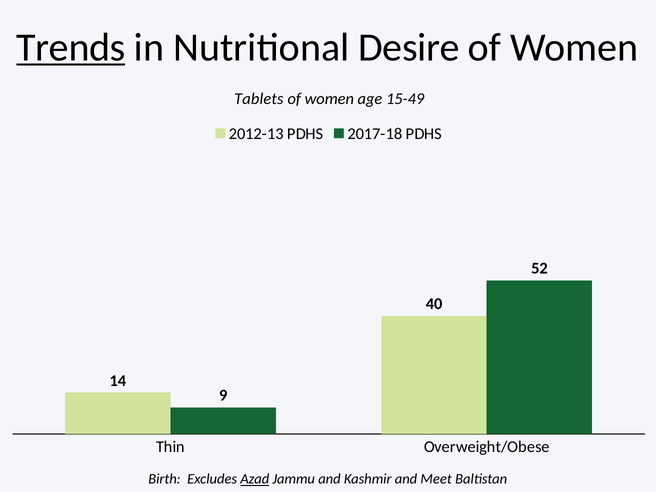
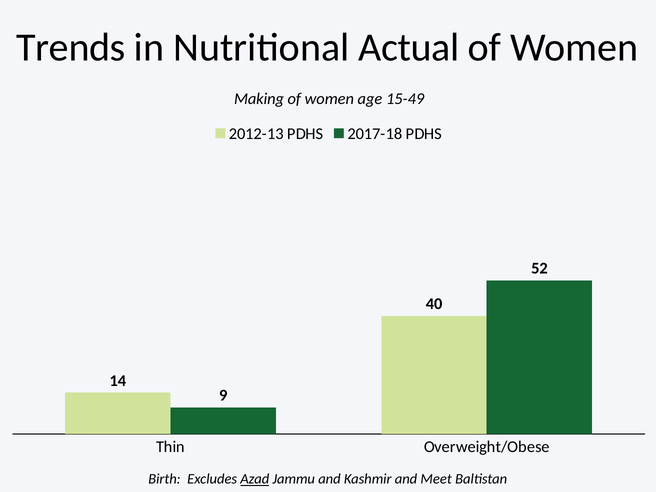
Trends underline: present -> none (71, 47)
Desire: Desire -> Actual (409, 47)
Tablets: Tablets -> Making (259, 99)
